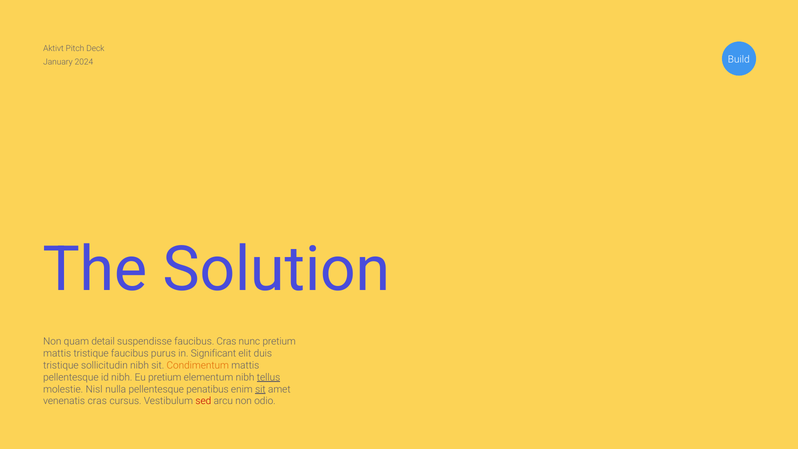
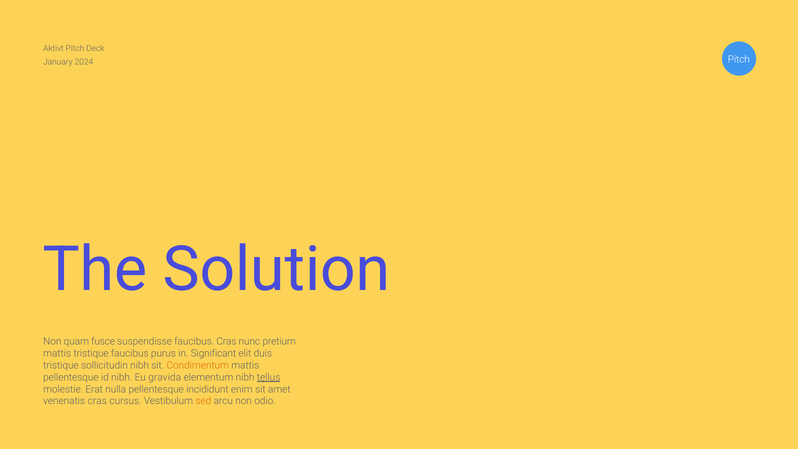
Build: Build -> Pitch (739, 59)
detail: detail -> fusce (103, 341)
Eu pretium: pretium -> gravida (165, 377)
Nisl: Nisl -> Erat (94, 389)
penatibus: penatibus -> incididunt (207, 389)
sit underline: present -> none (260, 389)
sed colour: red -> orange (203, 401)
